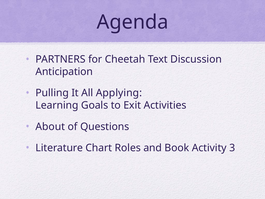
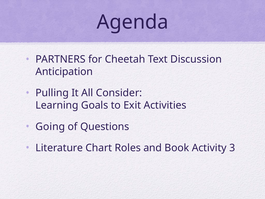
Applying: Applying -> Consider (119, 93)
About: About -> Going (50, 126)
